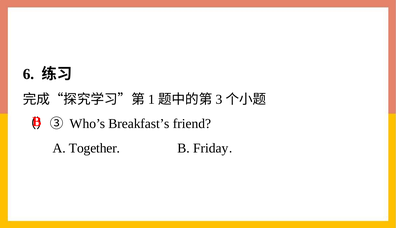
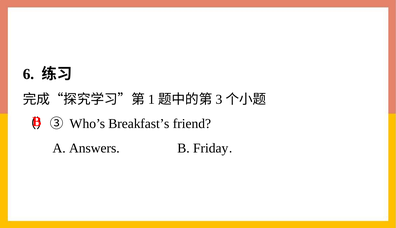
Together: Together -> Answers (94, 148)
